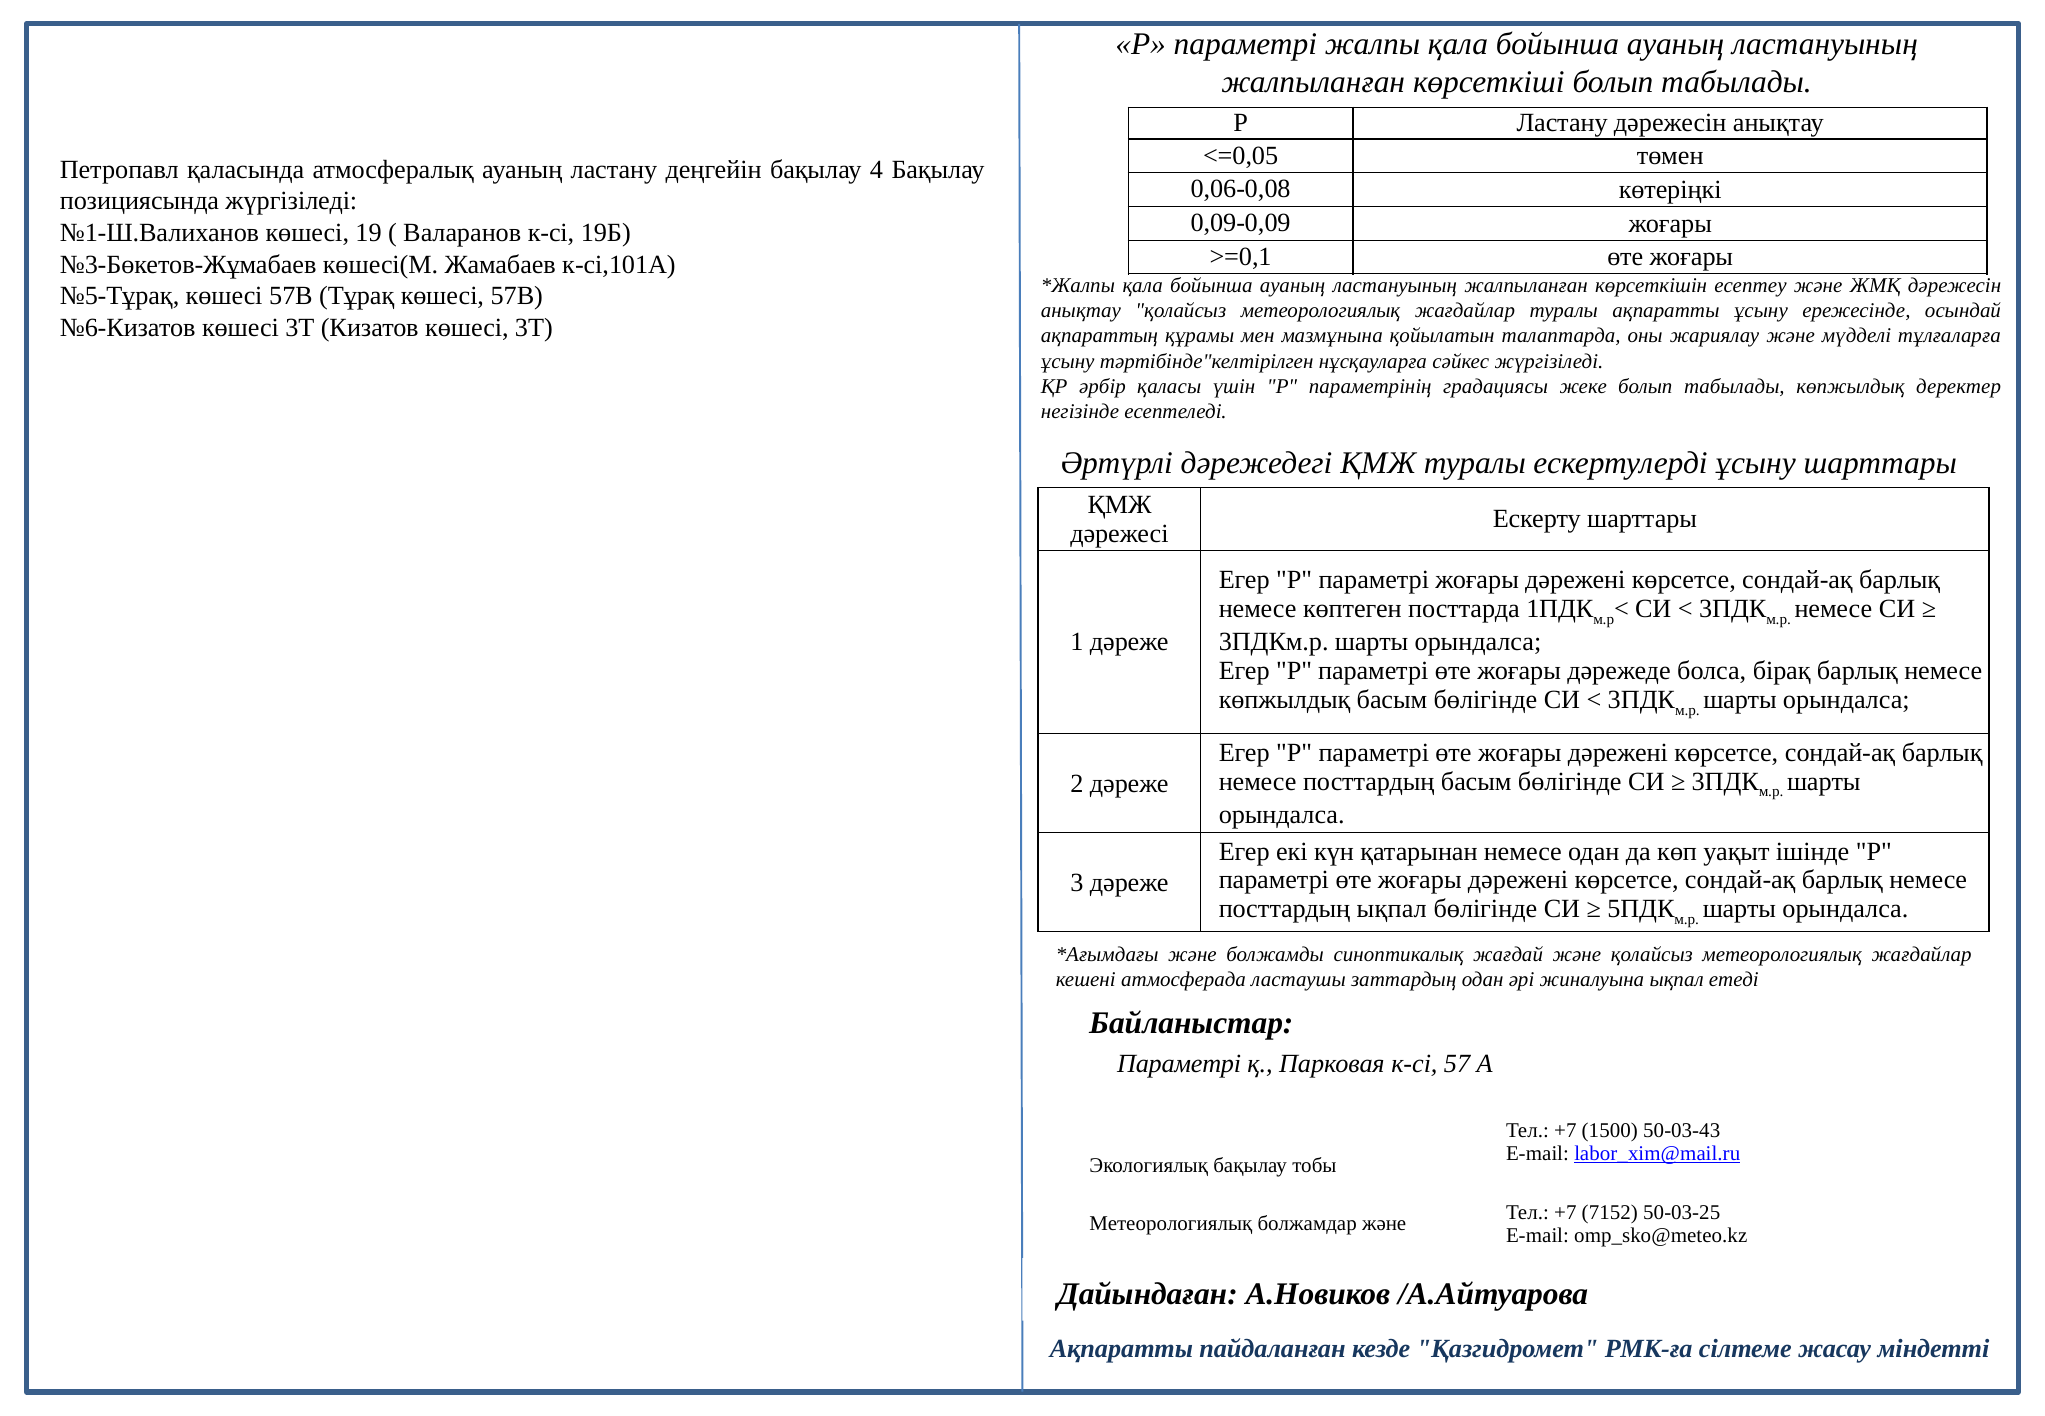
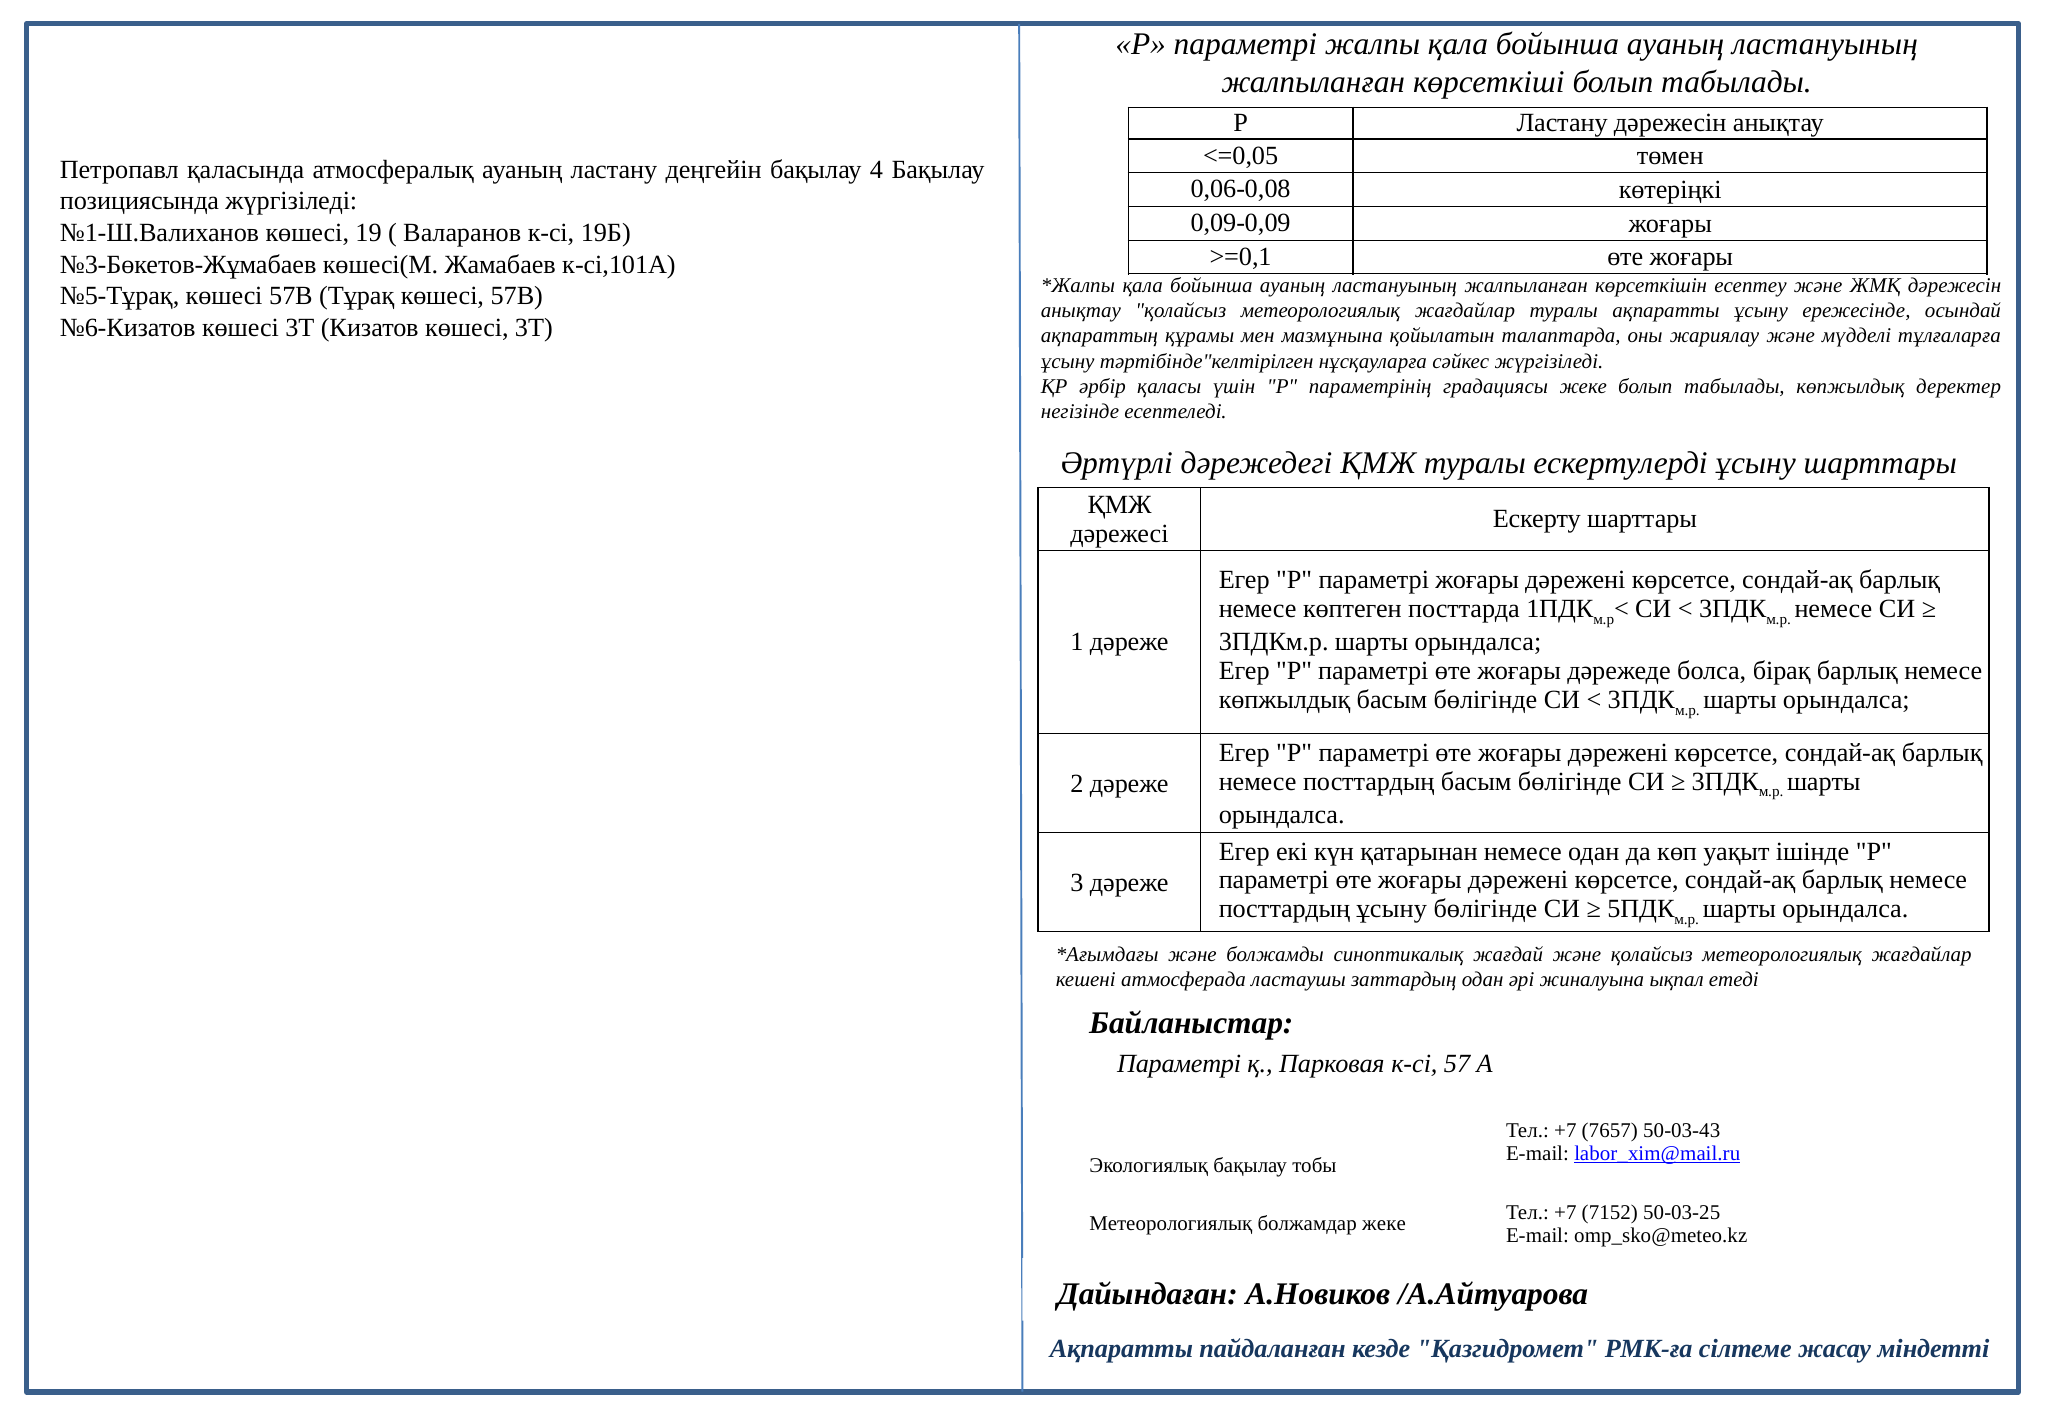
посттардың ықпал: ықпал -> ұсыну (1392, 909)
1500: 1500 -> 7657 (1610, 1130)
болжамдар және: және -> жеке (1384, 1224)
